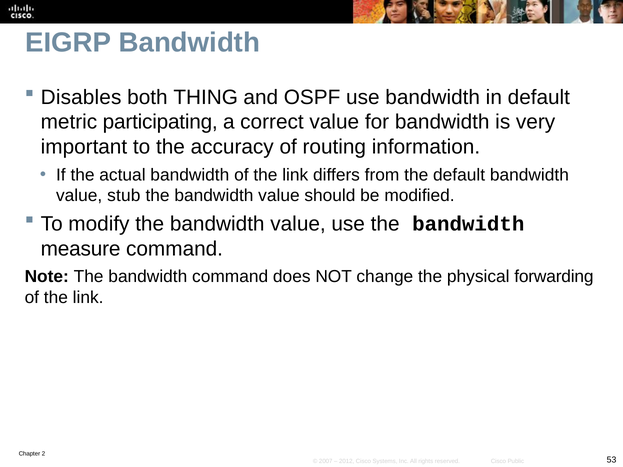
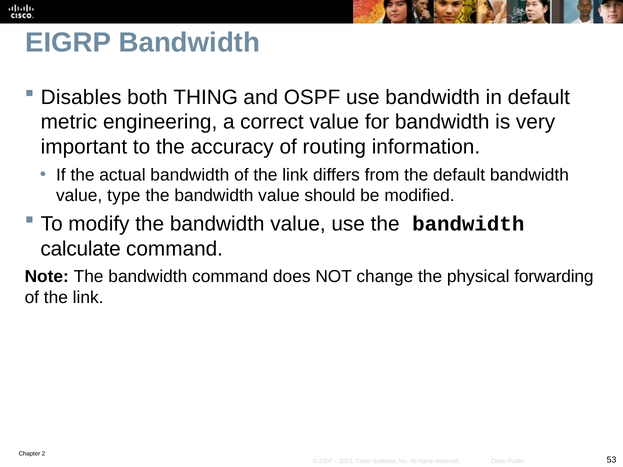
participating: participating -> engineering (160, 122)
stub: stub -> type (124, 196)
measure: measure -> calculate (81, 249)
